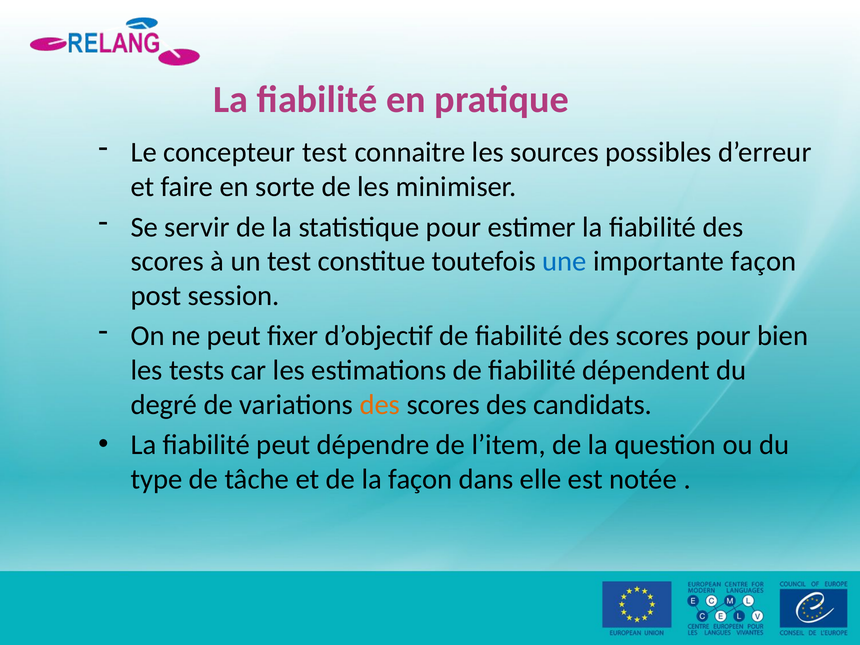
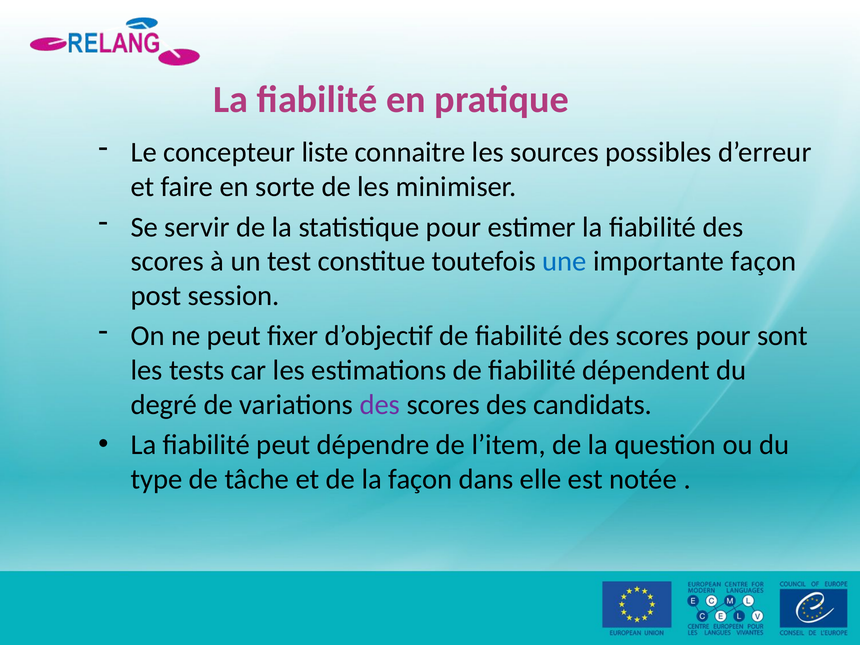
concepteur test: test -> liste (325, 153)
bien: bien -> sont (783, 336)
des colour: orange -> purple (380, 405)
